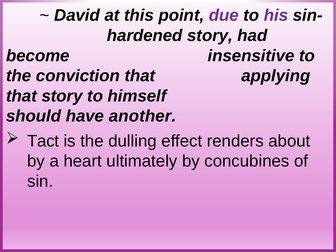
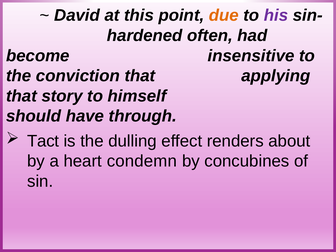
due colour: purple -> orange (224, 15)
hardened story: story -> often (210, 36)
another: another -> through (143, 116)
ultimately: ultimately -> condemn (142, 161)
